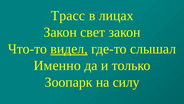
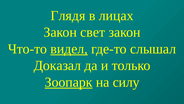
Трасс: Трасс -> Глядя (68, 16)
Именно: Именно -> Доказал (57, 65)
Зоопарк underline: none -> present (69, 82)
